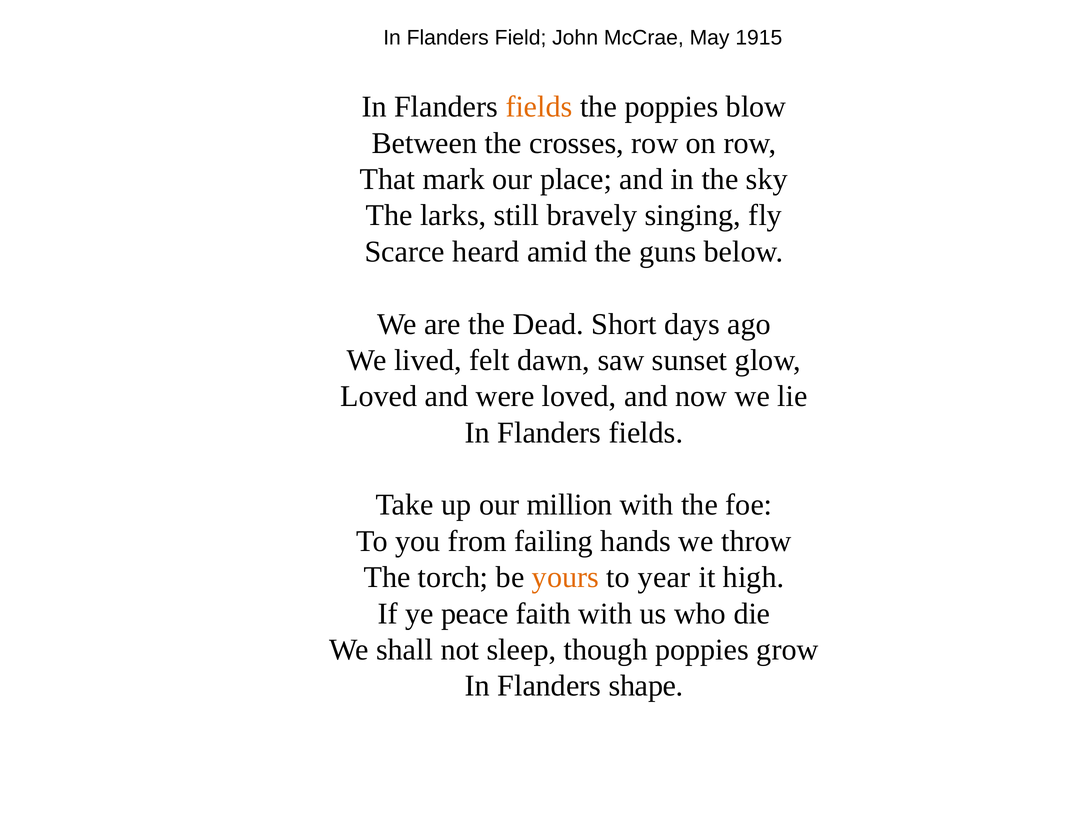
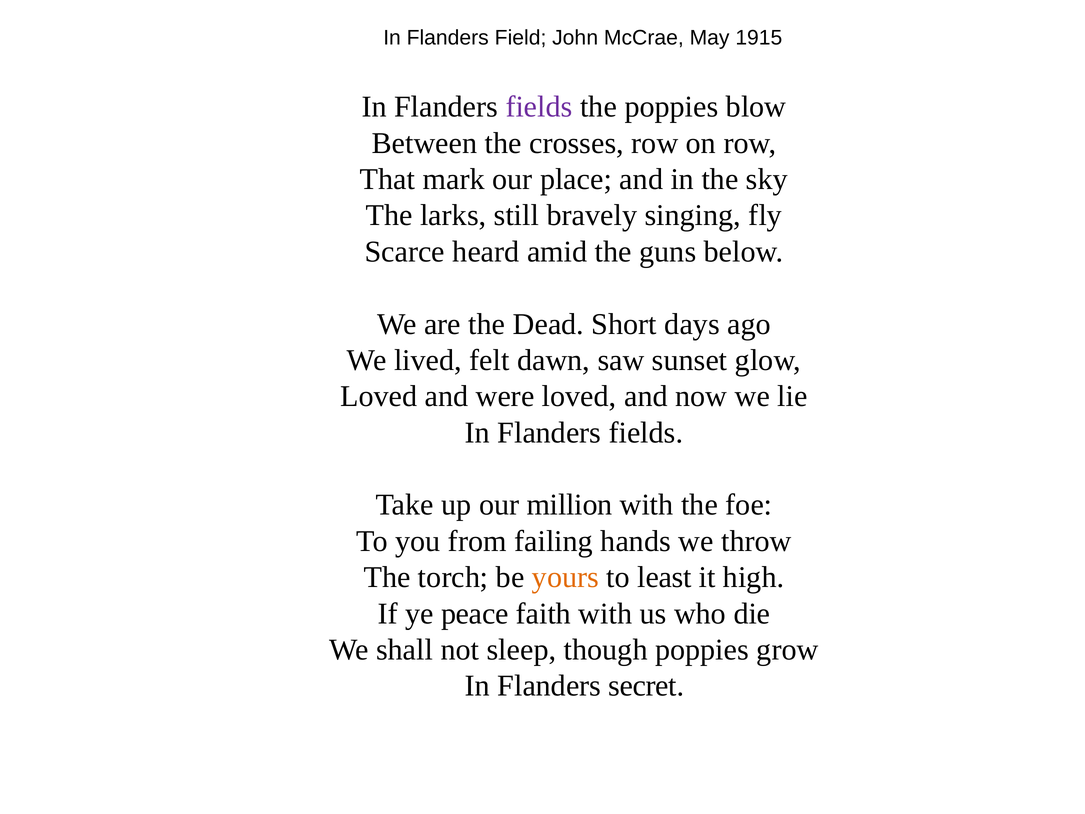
fields colour: orange -> purple (539, 107)
year: year -> least (664, 577)
shape: shape -> secret (646, 686)
